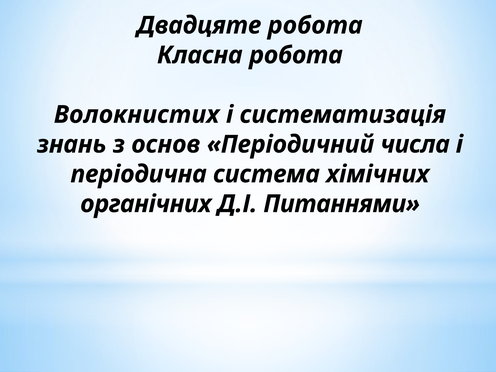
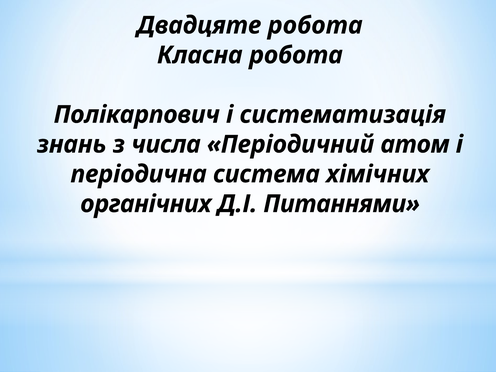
Волокнистих: Волокнистих -> Полікарпович (137, 115)
основ: основ -> числа (166, 144)
числа: числа -> атом (415, 144)
